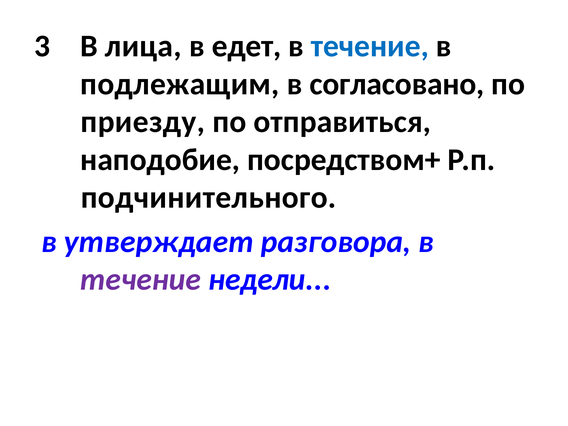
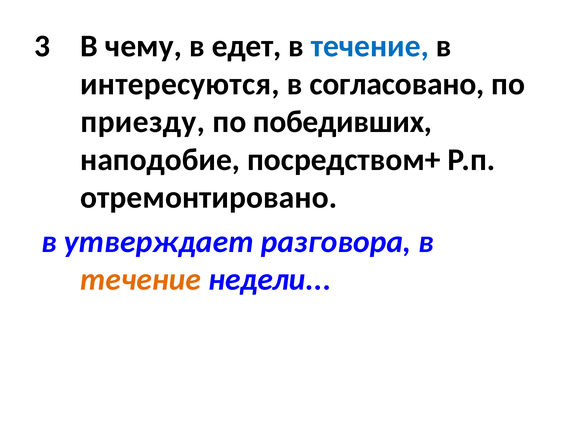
лица: лица -> чему (143, 46)
подлежащим: подлежащим -> интересуются (180, 84)
отправиться: отправиться -> победивших (342, 122)
подчинительного: подчинительного -> отремонтировано (209, 197)
течение colour: purple -> orange (141, 279)
